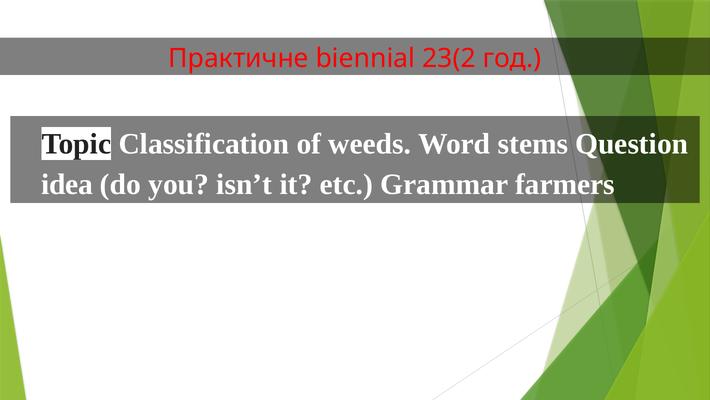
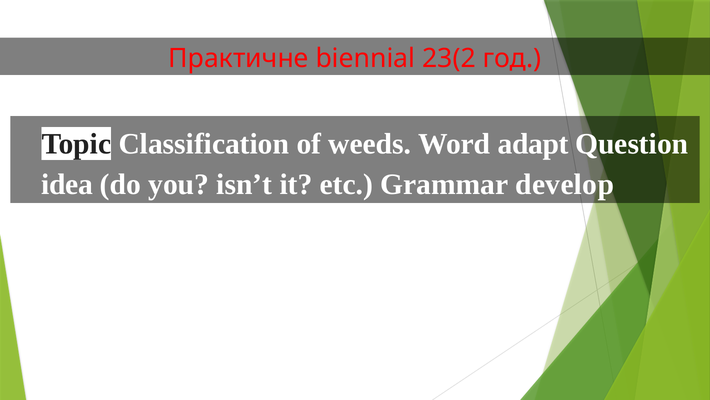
stems: stems -> adapt (533, 144)
farmers: farmers -> develop (565, 184)
